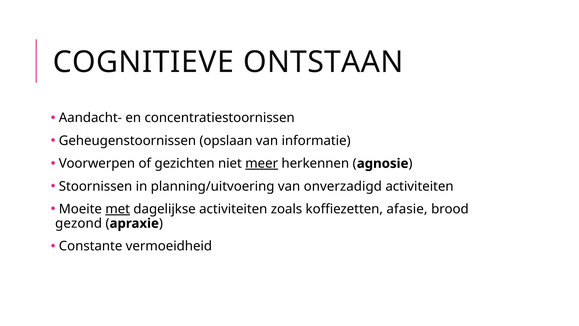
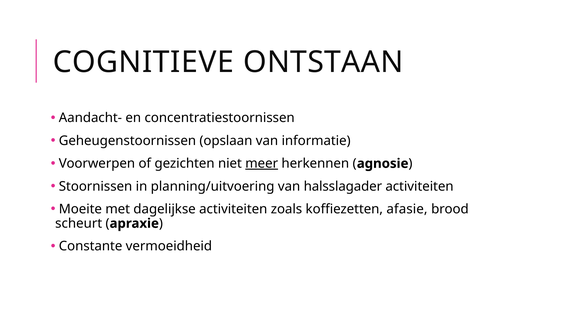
onverzadigd: onverzadigd -> halsslagader (343, 186)
met underline: present -> none (118, 209)
gezond: gezond -> scheurt (79, 223)
